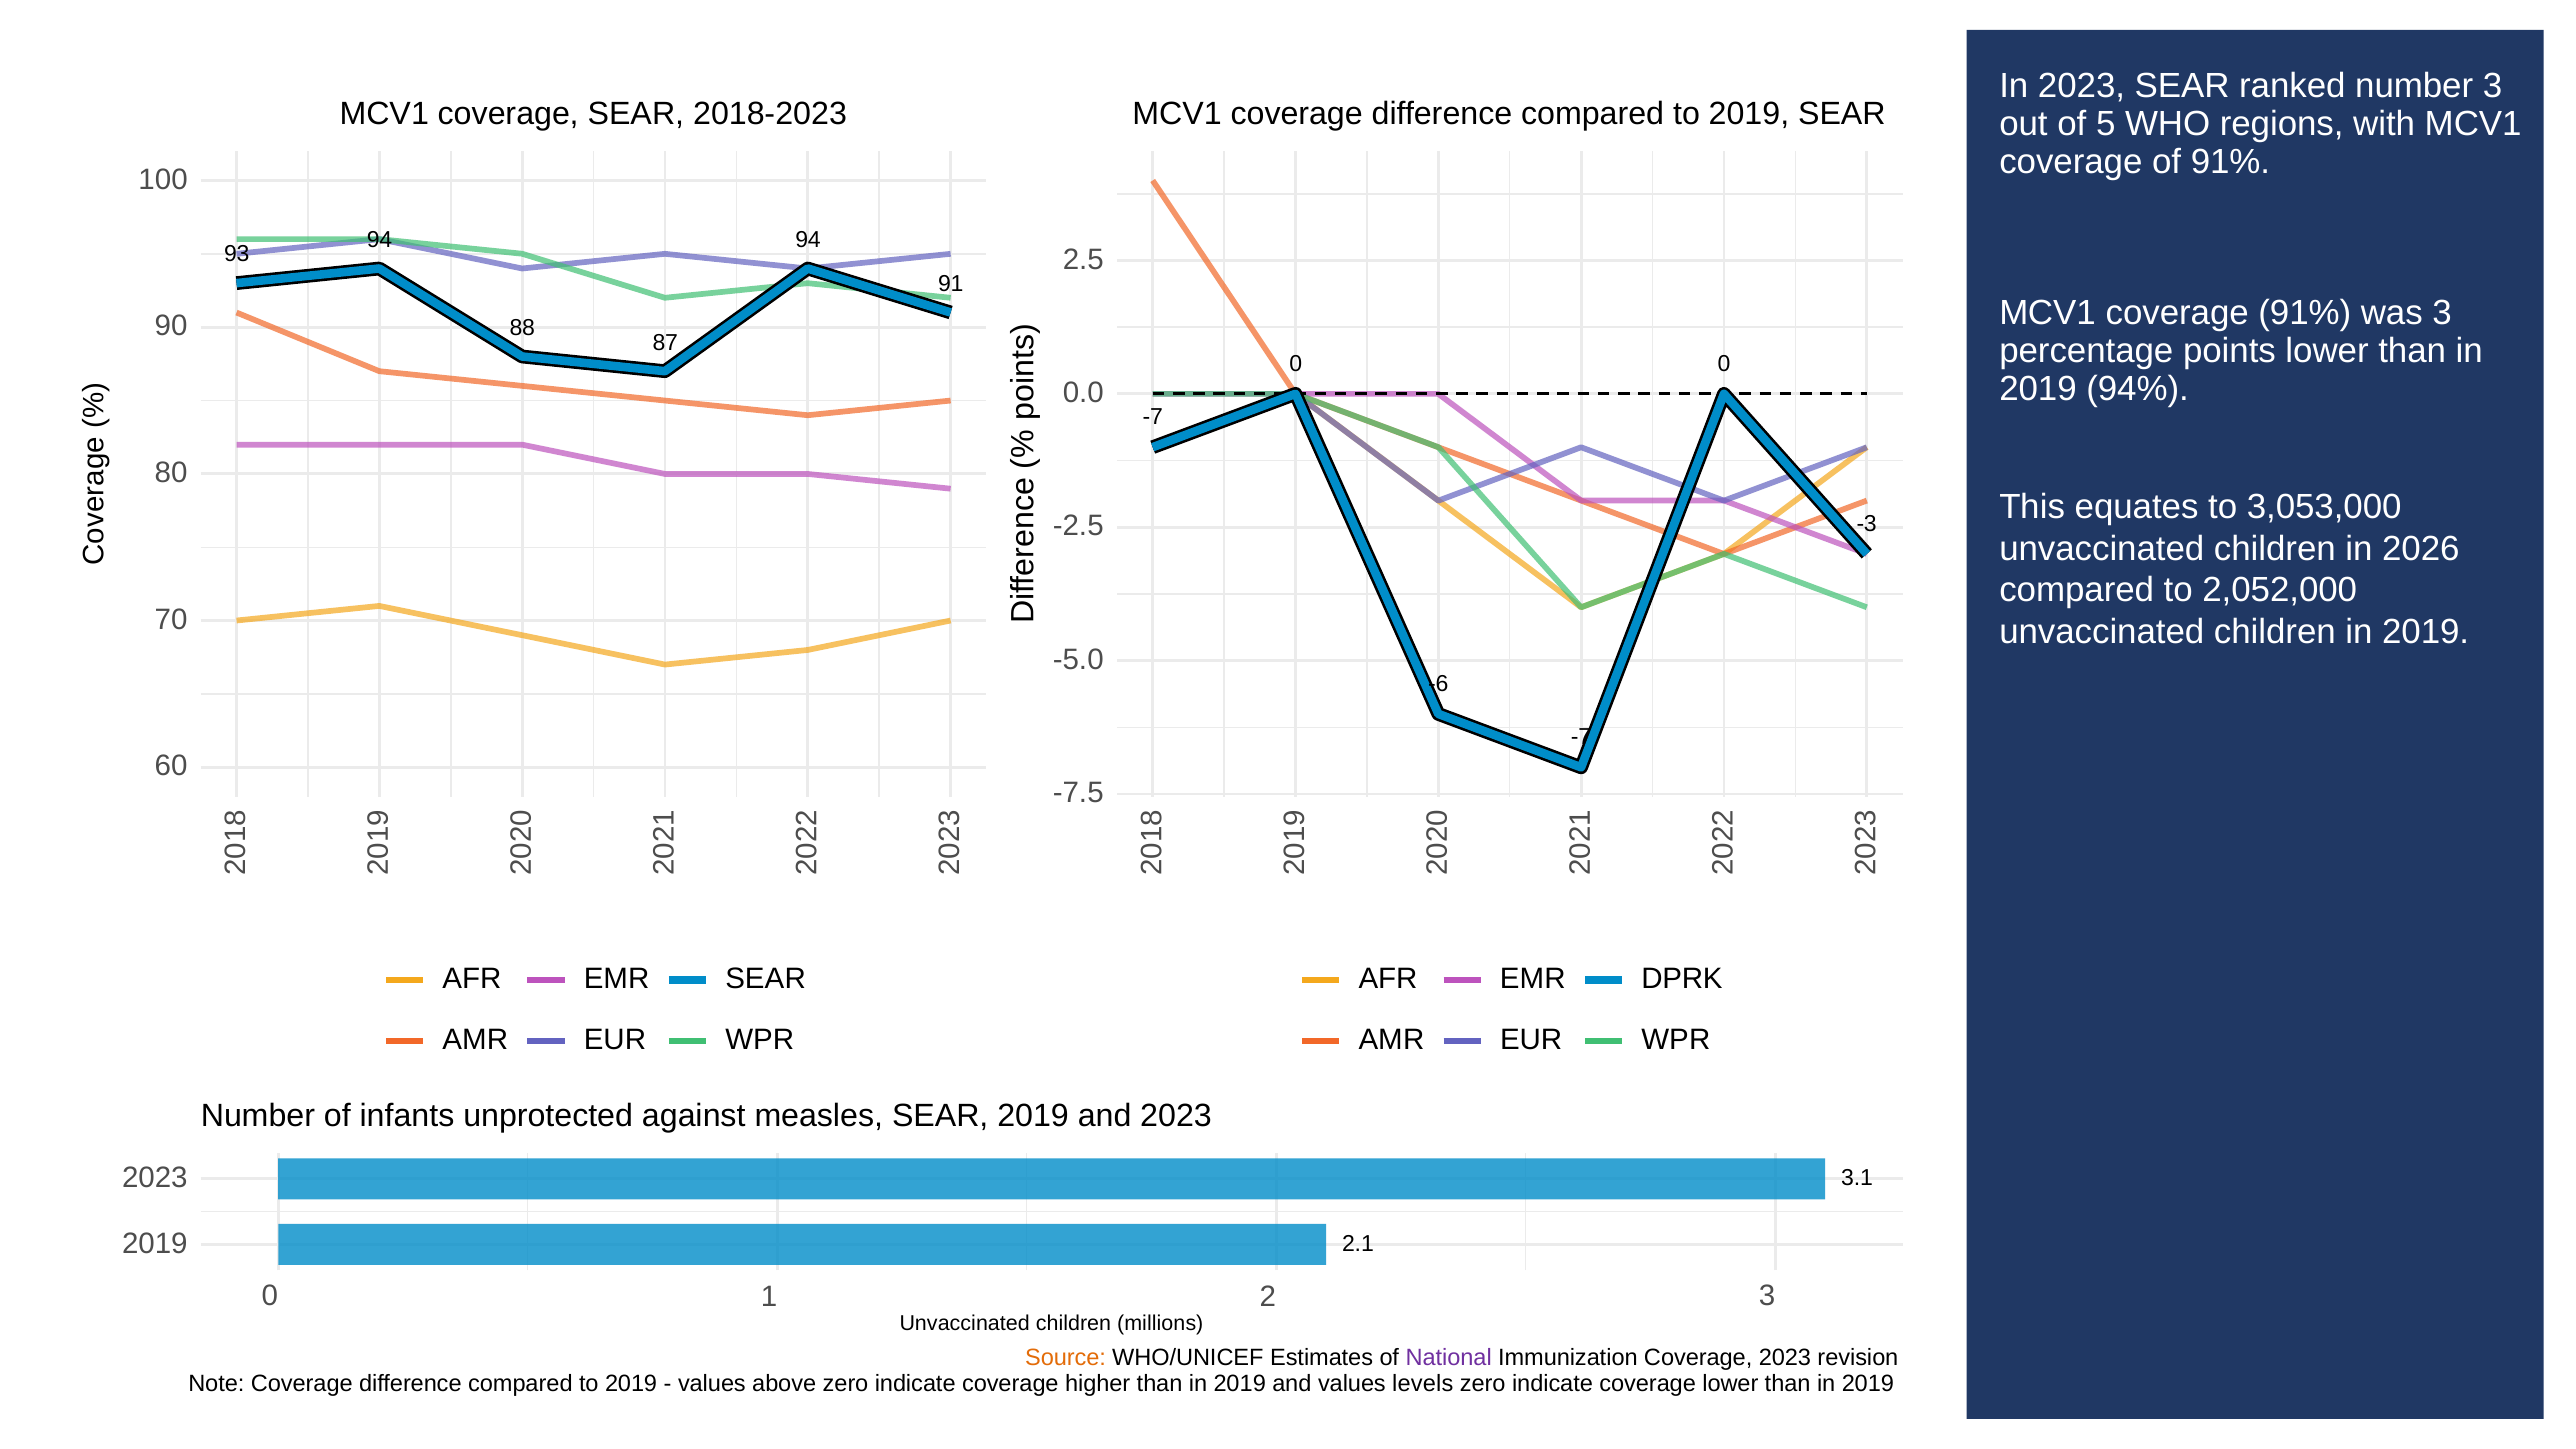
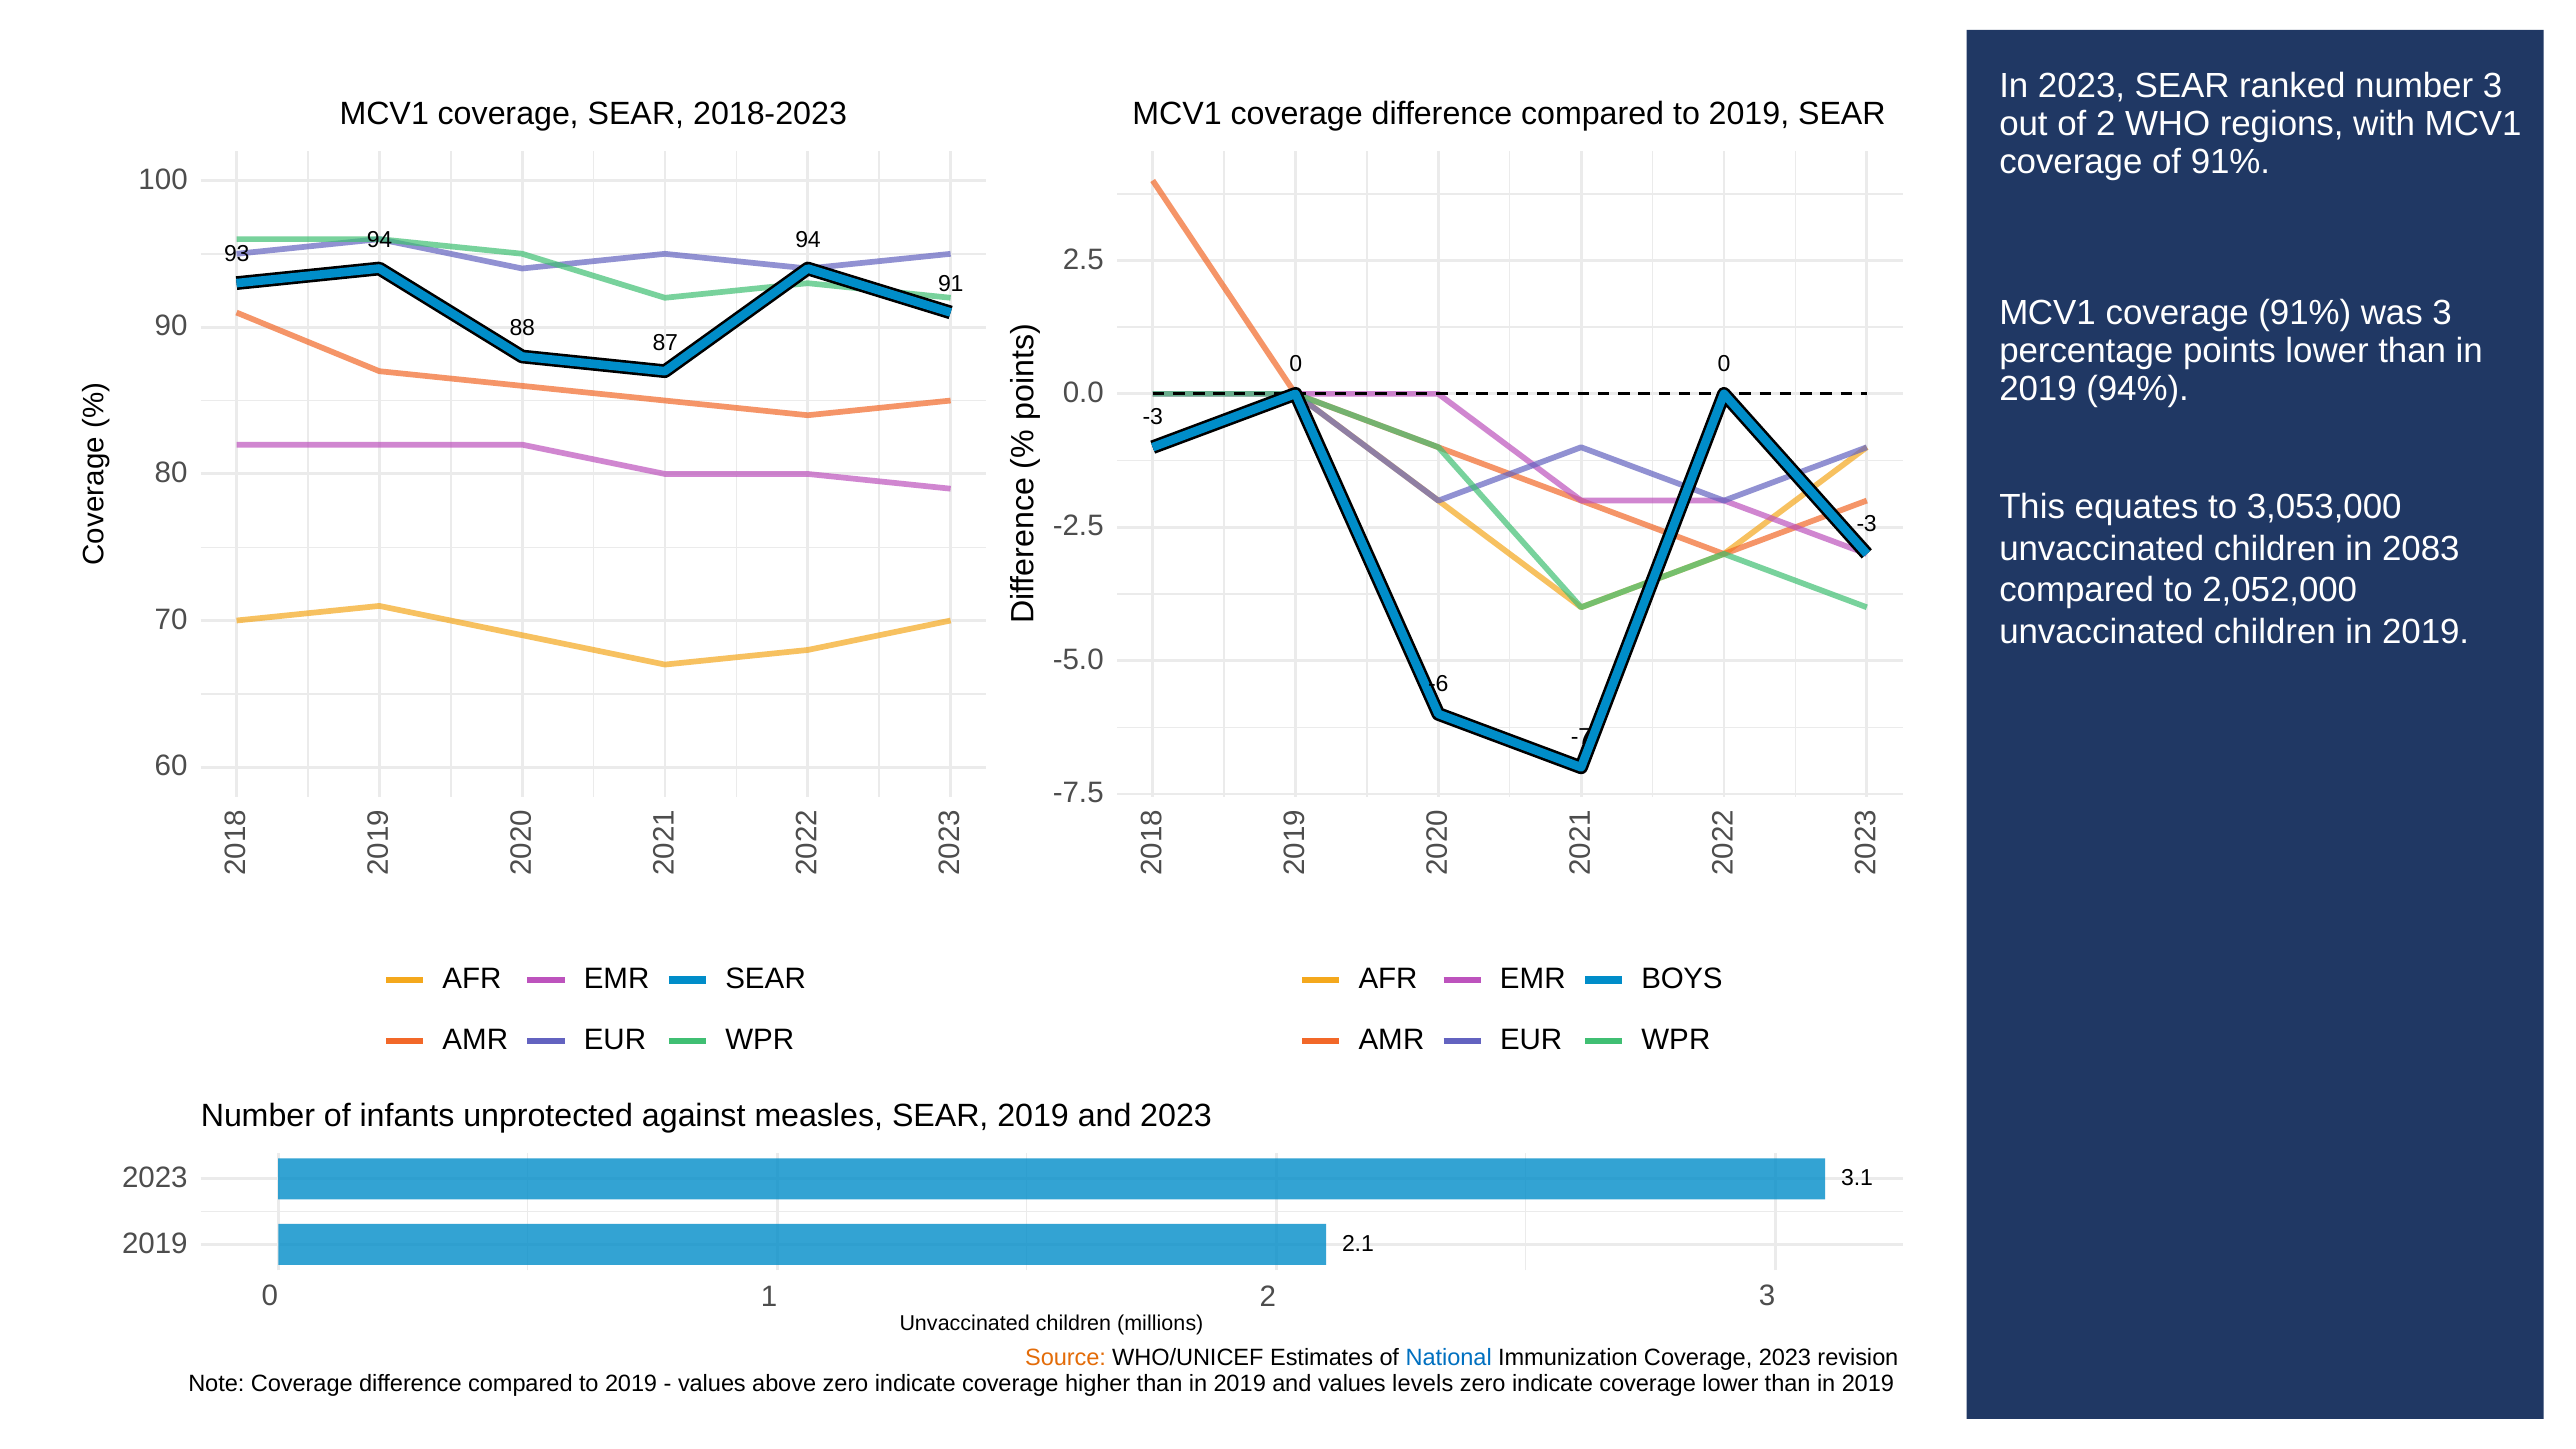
of 5: 5 -> 2 (2106, 124)
-7: -7 -> -3 (1153, 417)
2026: 2026 -> 2083 (2421, 549)
DPRK: DPRK -> BOYS (1682, 979)
National colour: purple -> blue (1449, 1358)
